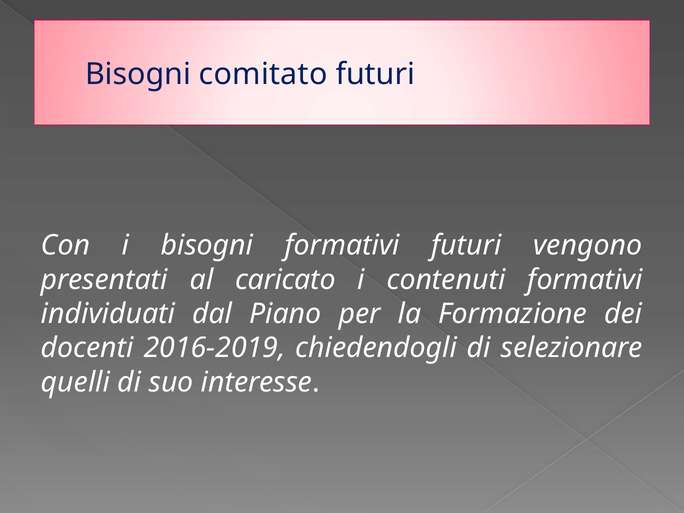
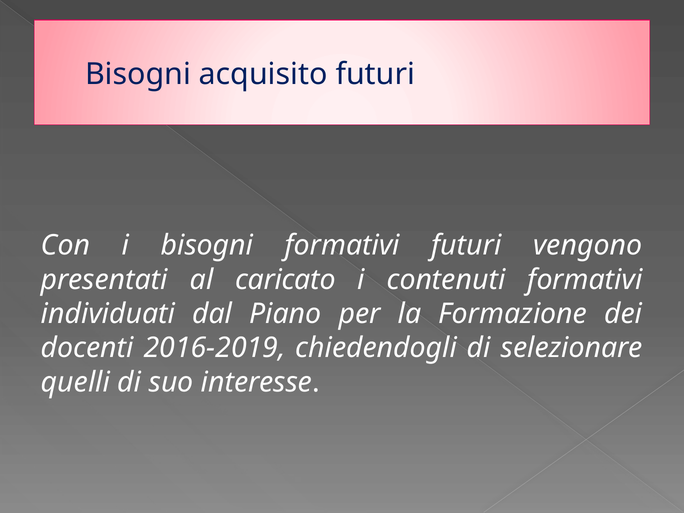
comitato: comitato -> acquisito (263, 74)
